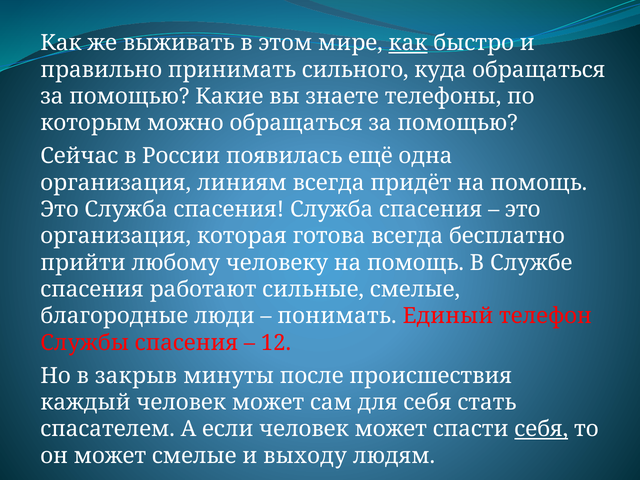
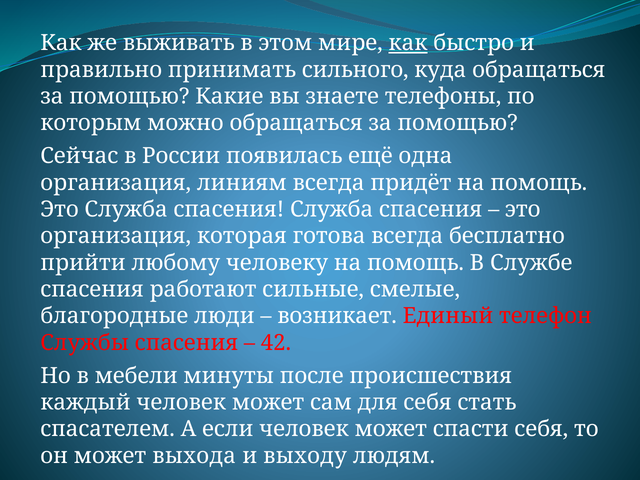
понимать: понимать -> возникает (337, 316)
12: 12 -> 42 (276, 343)
закрыв: закрыв -> мебели (136, 376)
себя underline: present -> none (541, 429)
может смелые: смелые -> выхода (194, 456)
